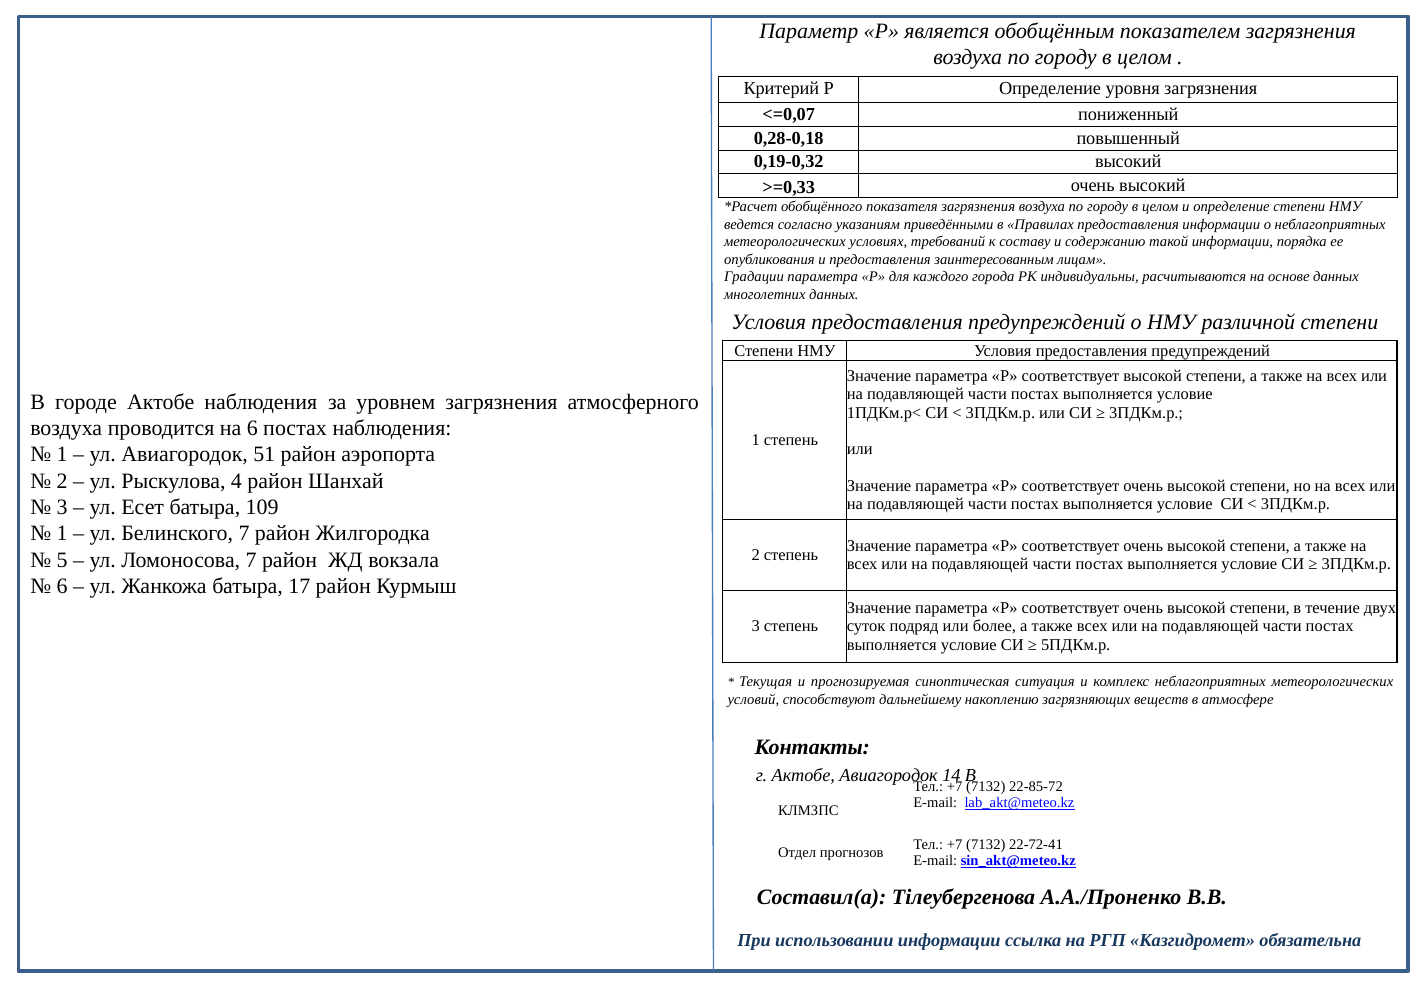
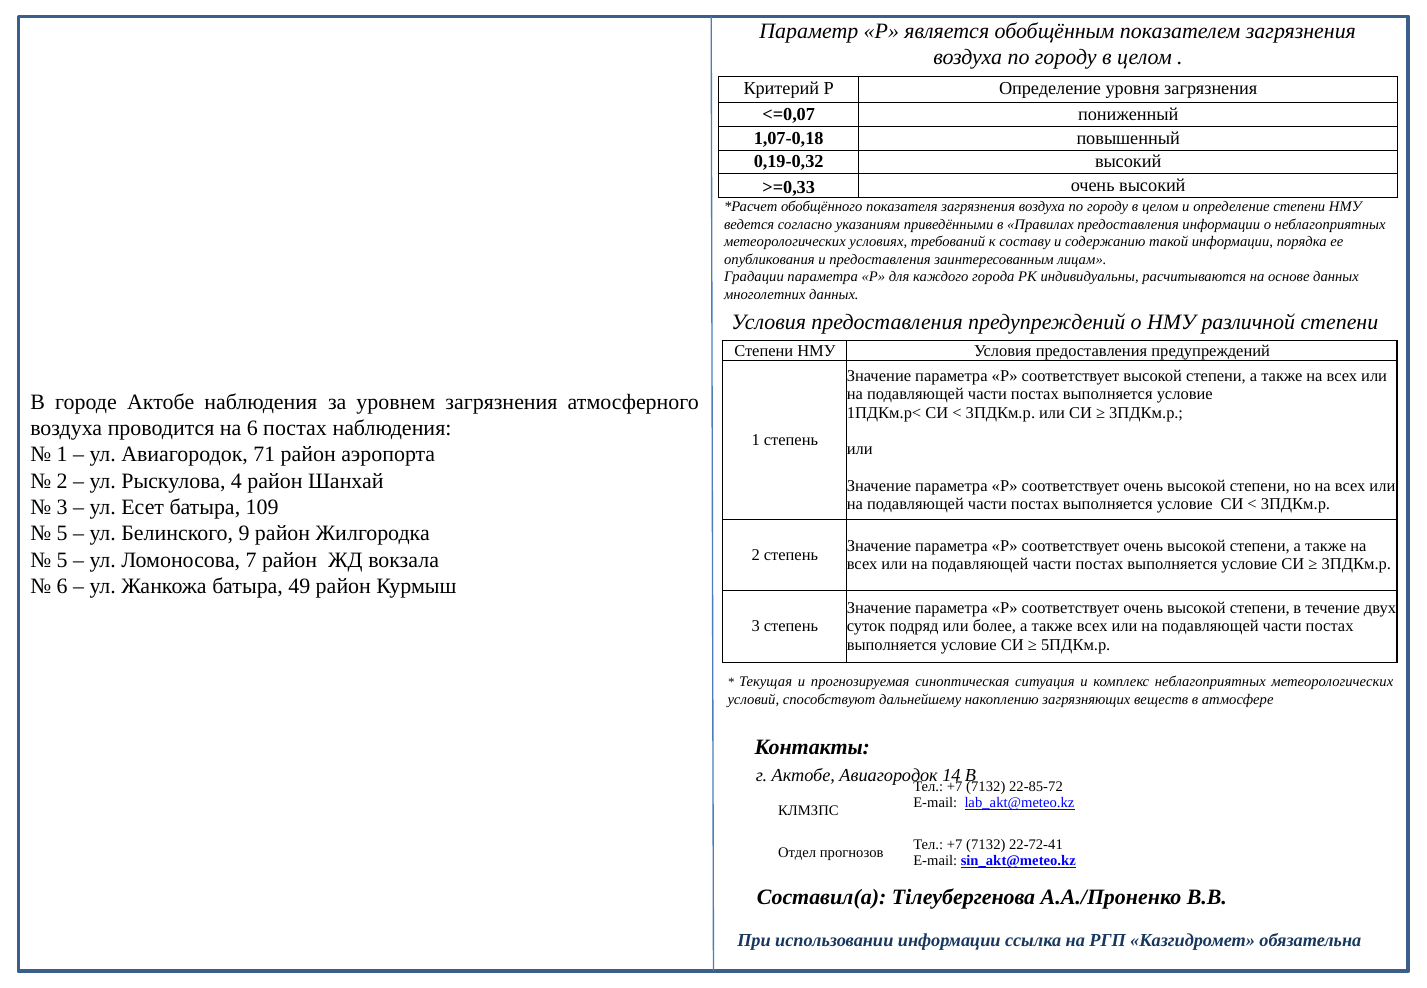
0,28-0,18: 0,28-0,18 -> 1,07-0,18 (789, 138)
51: 51 -> 71 (264, 455)
1: 1 -> 5 (62, 534)
Белинского 7: 7 -> 9 (244, 534)
17: 17 -> 49 (299, 586)
